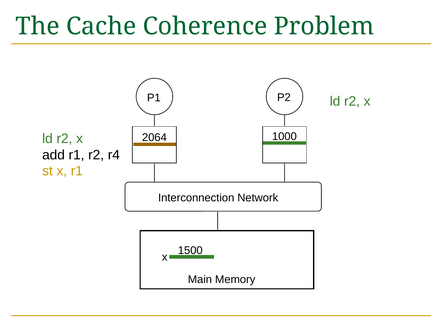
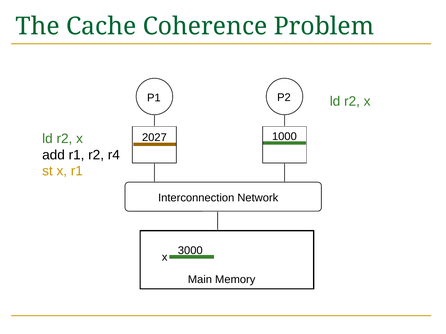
2064: 2064 -> 2027 (154, 138)
1500: 1500 -> 3000 (190, 251)
